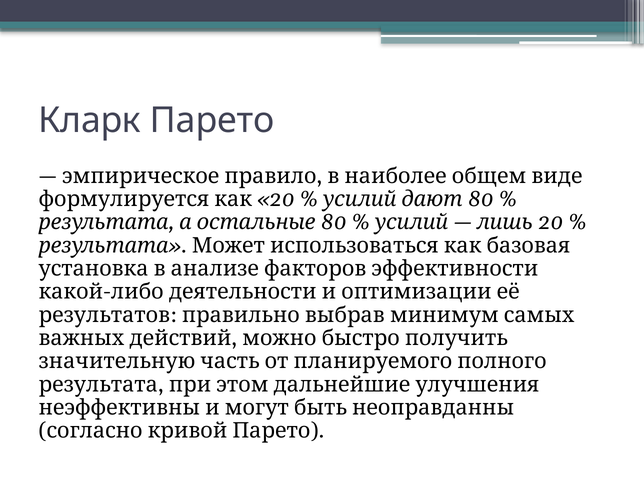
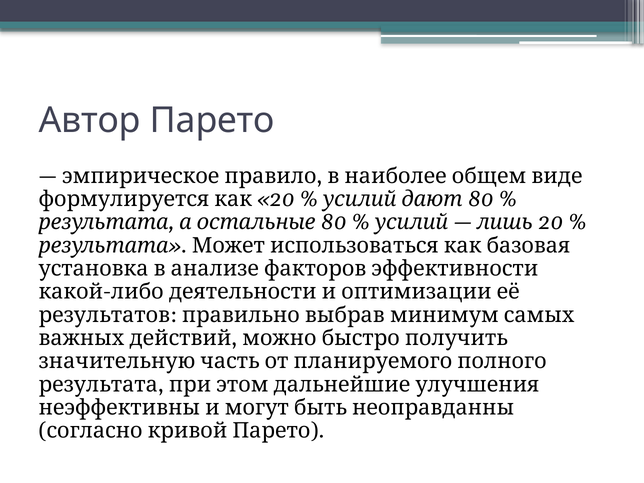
Кларк: Кларк -> Автор (90, 121)
